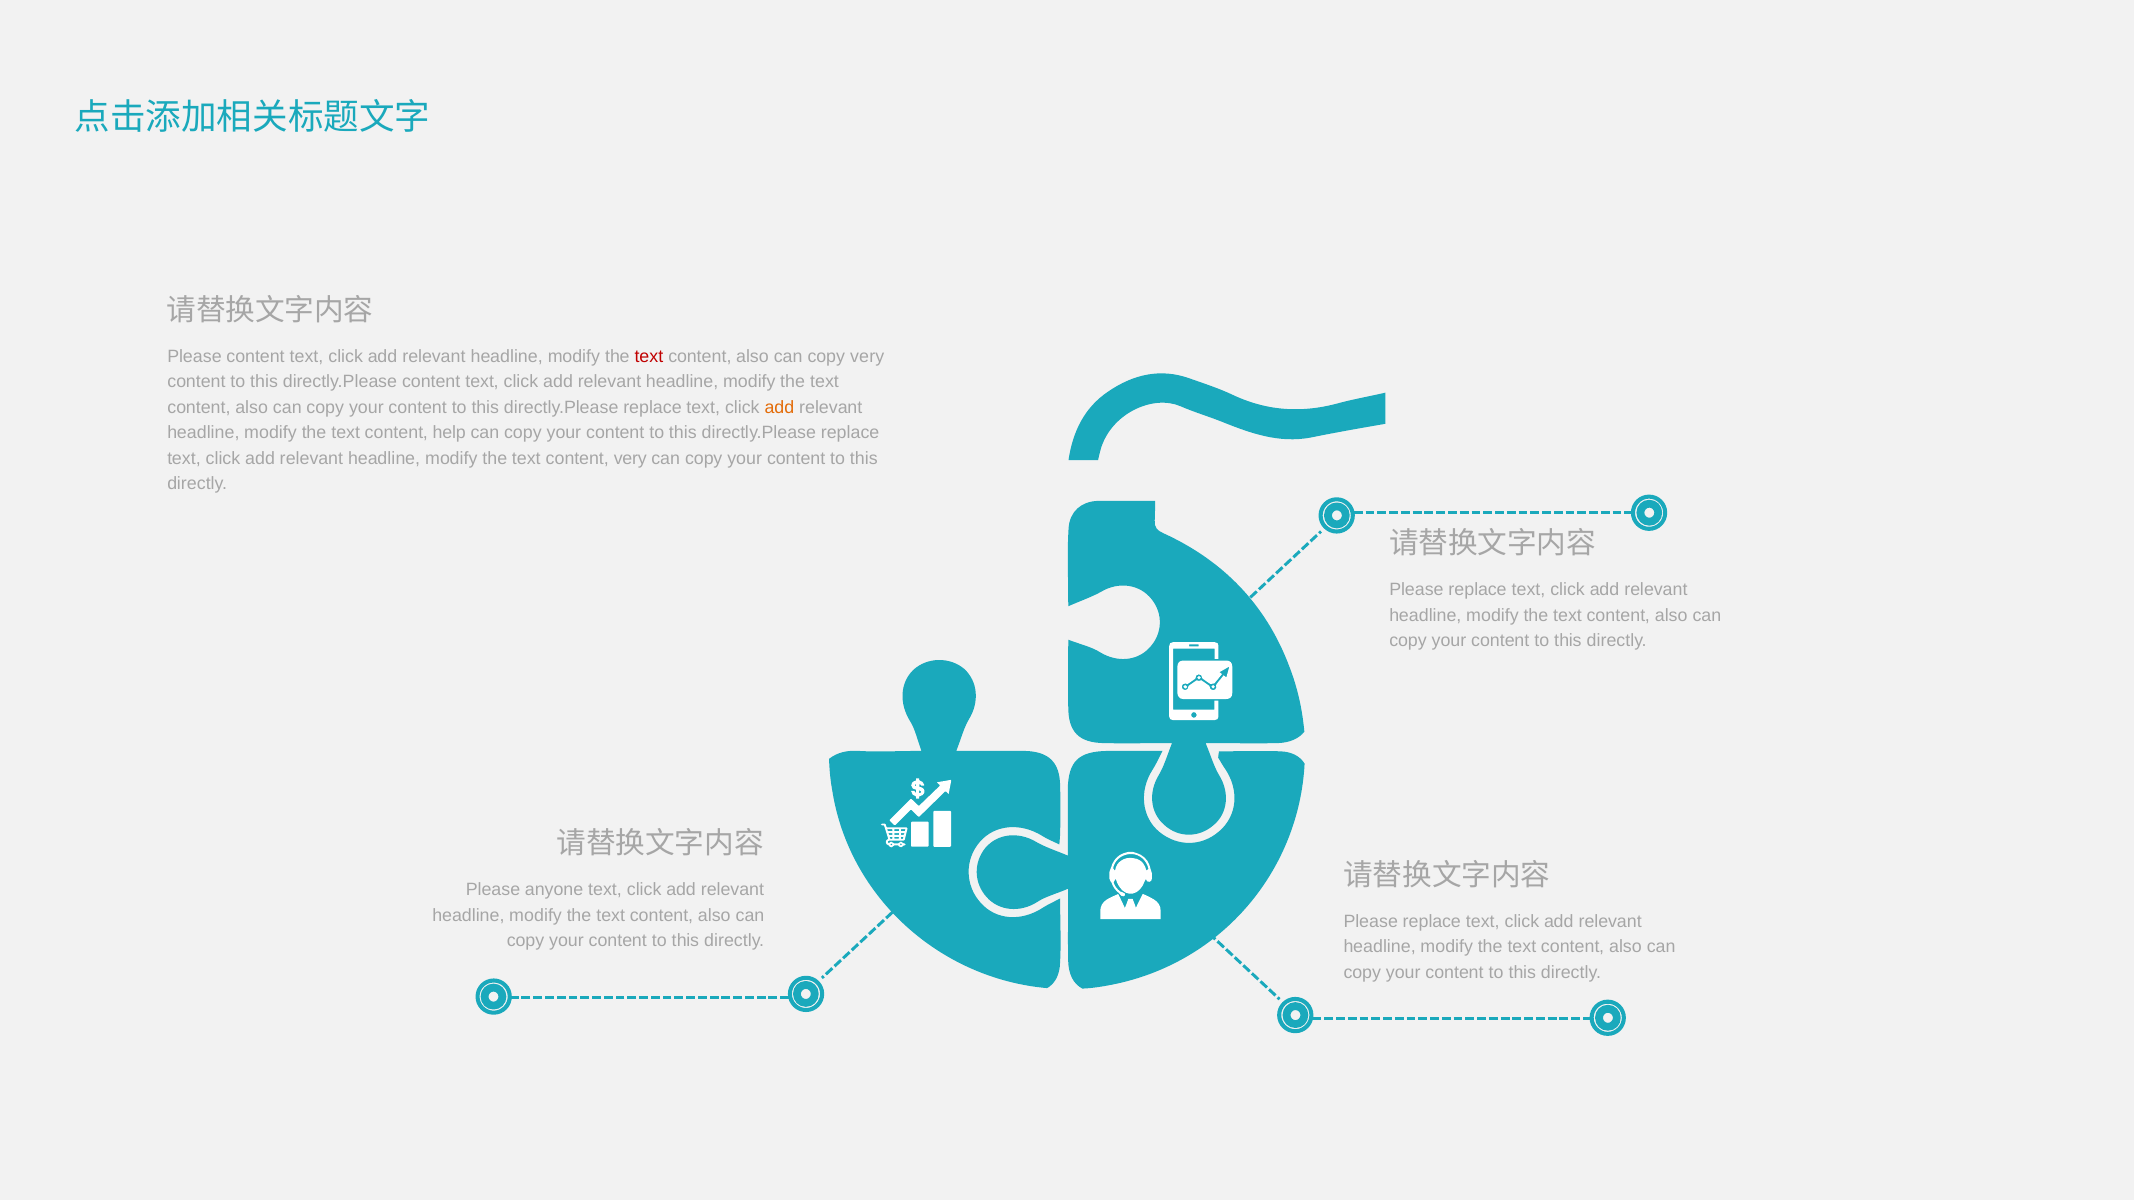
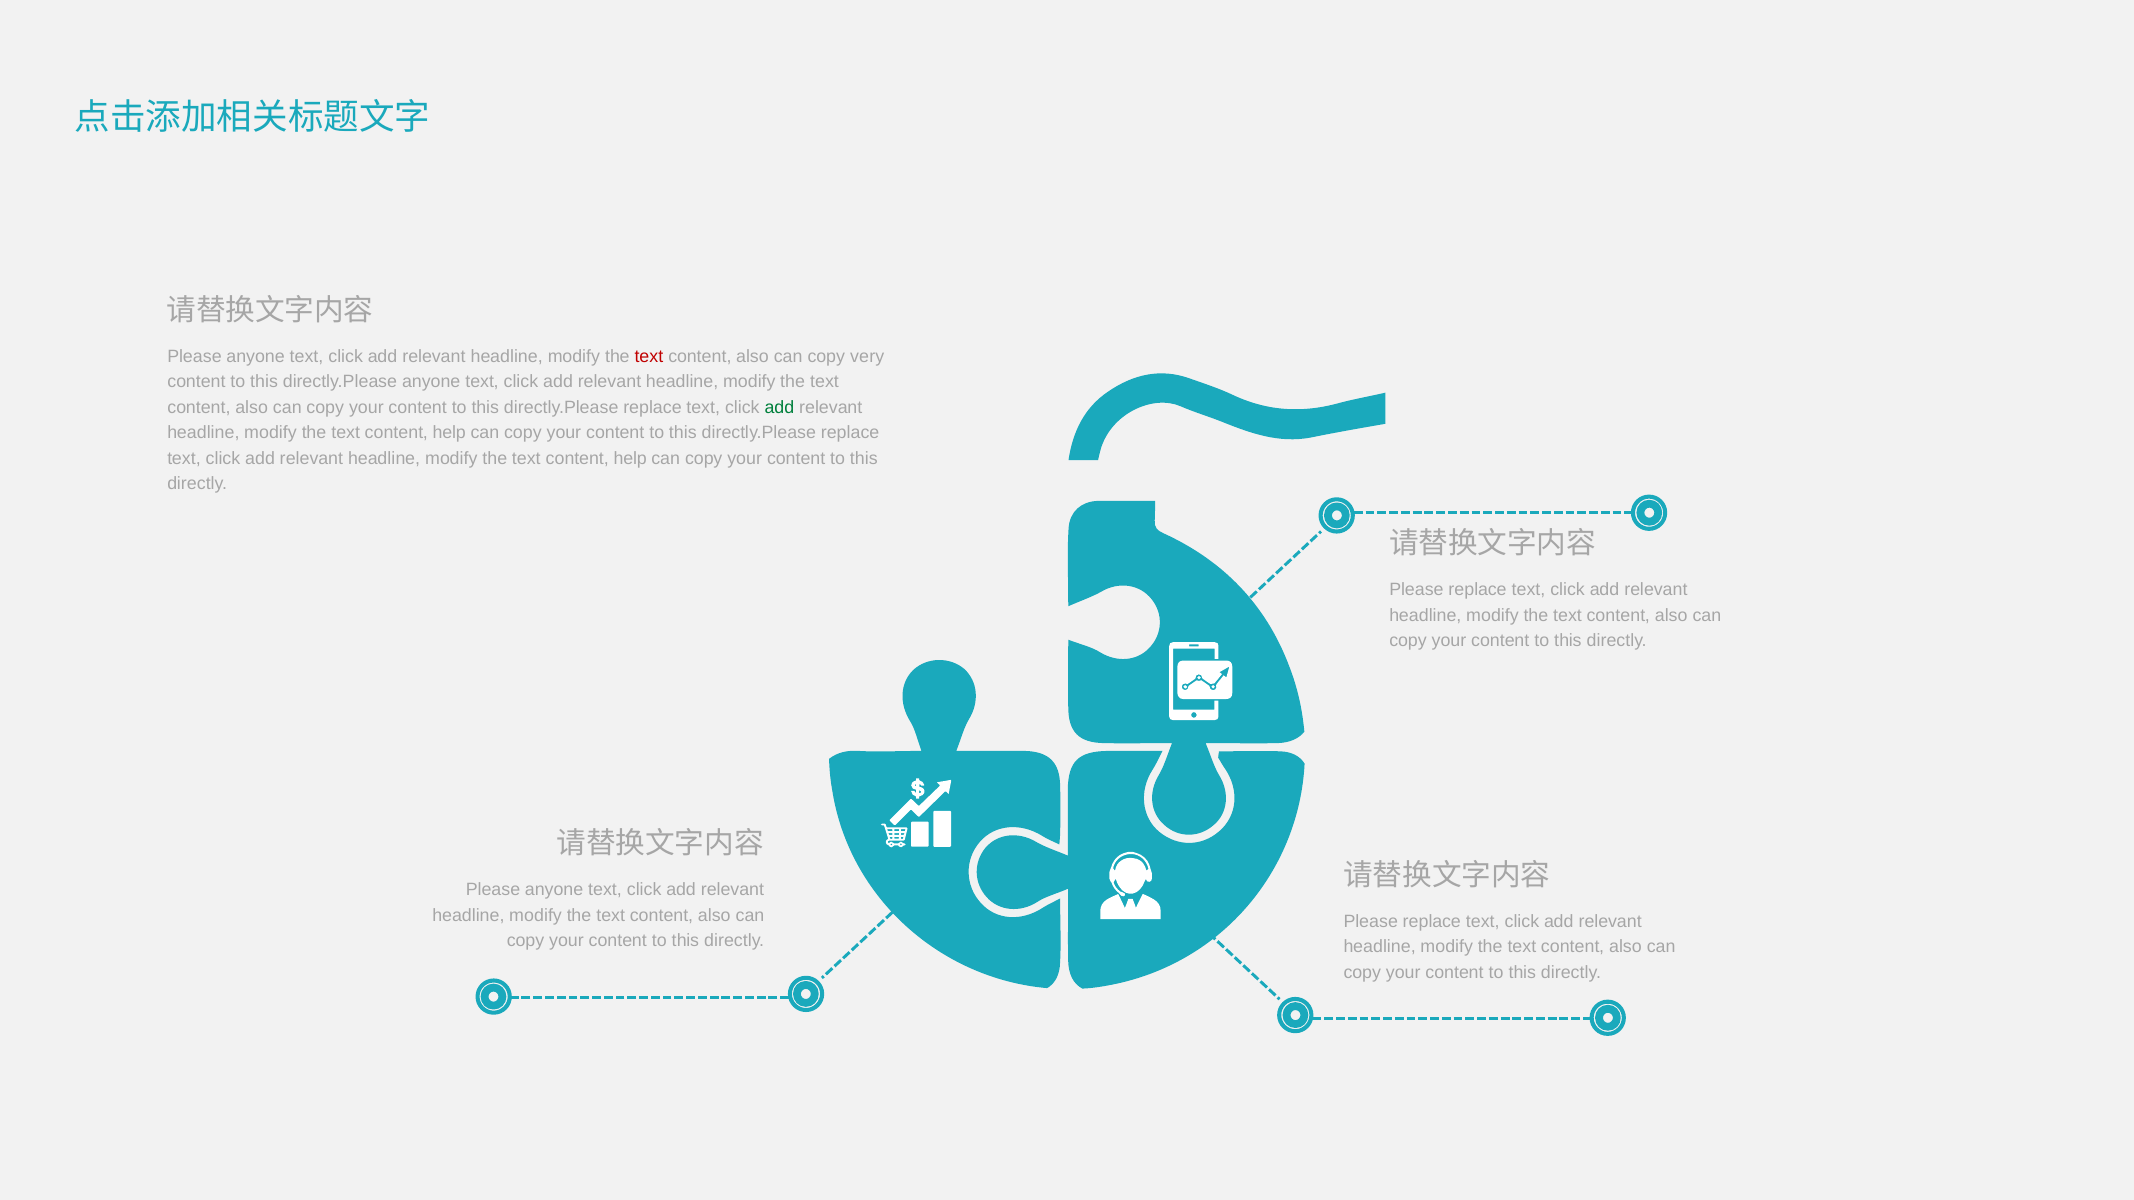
content: content -> anyone (256, 356)
directly.Please content: content -> anyone (431, 382)
add colour: orange -> green (779, 407)
very: very -> help (630, 459)
